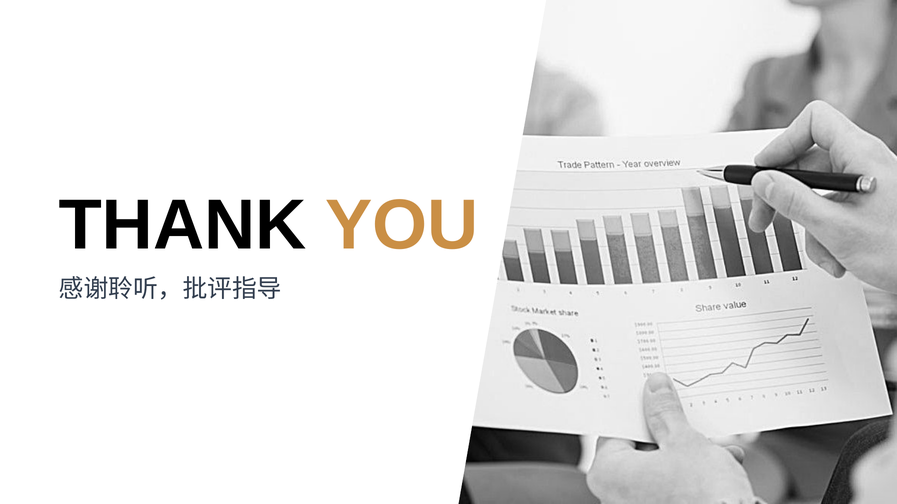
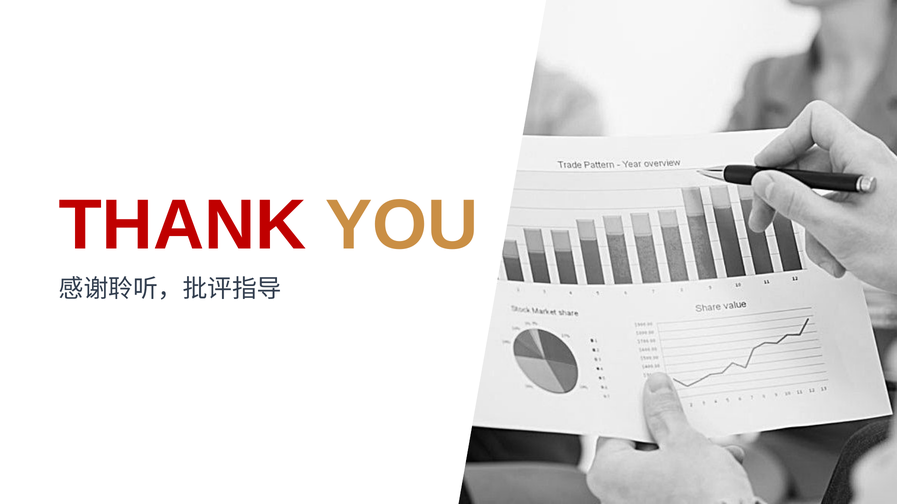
THANK colour: black -> red (183, 226)
